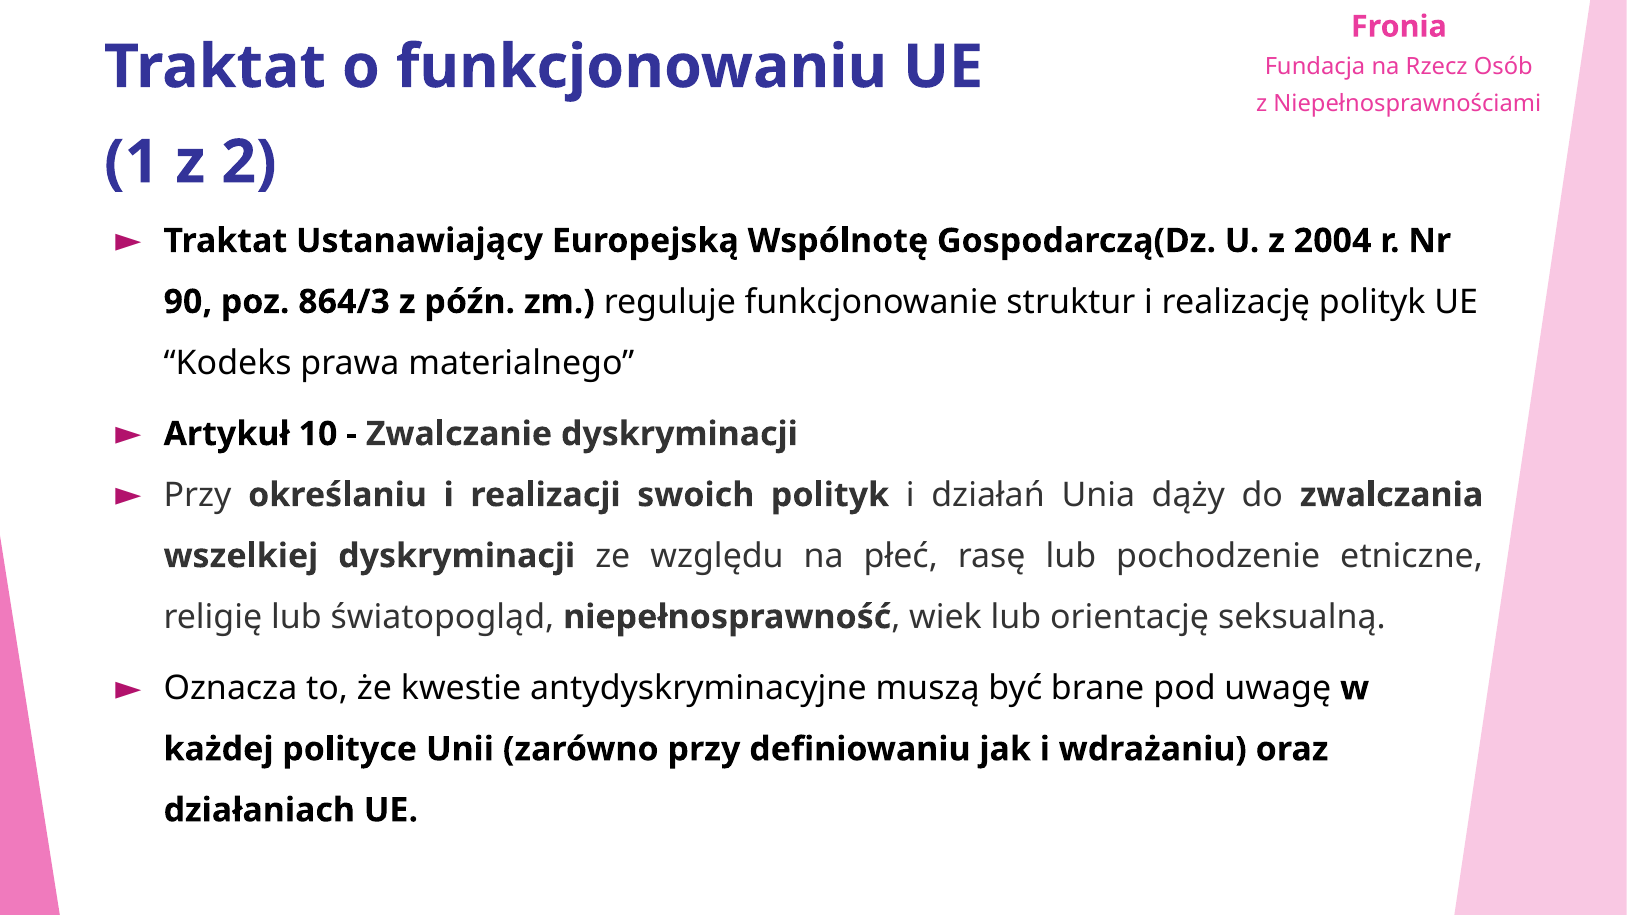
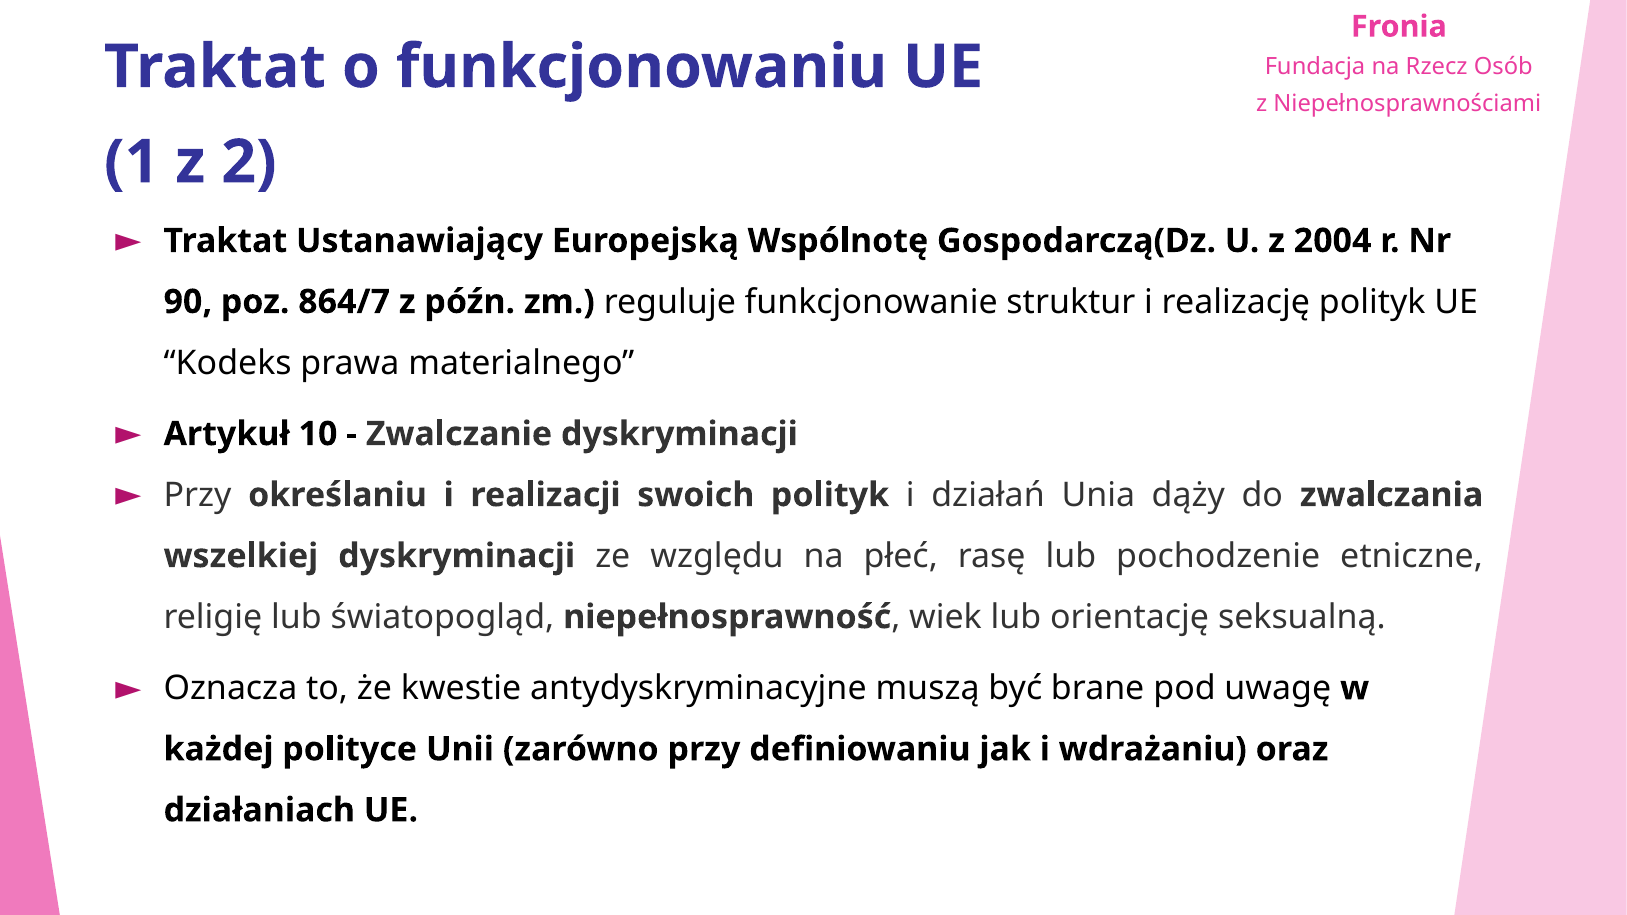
864/3: 864/3 -> 864/7 (344, 302)
